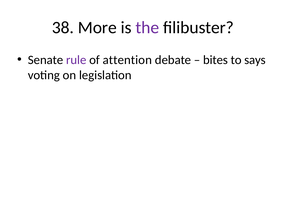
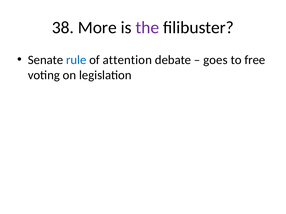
rule colour: purple -> blue (76, 60)
bites: bites -> goes (215, 60)
says: says -> free (255, 60)
